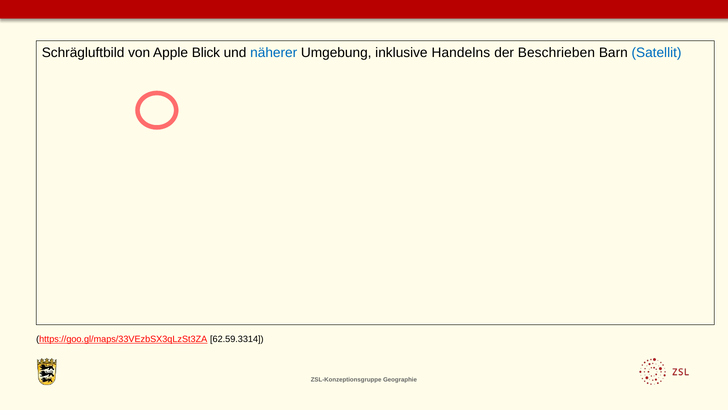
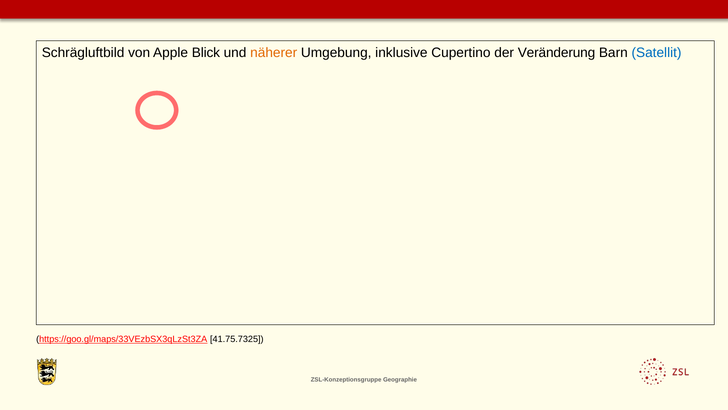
näherer colour: blue -> orange (274, 53)
Handelns: Handelns -> Cupertino (461, 53)
Beschrieben: Beschrieben -> Veränderung (557, 53)
62.59.3314: 62.59.3314 -> 41.75.7325 (237, 339)
